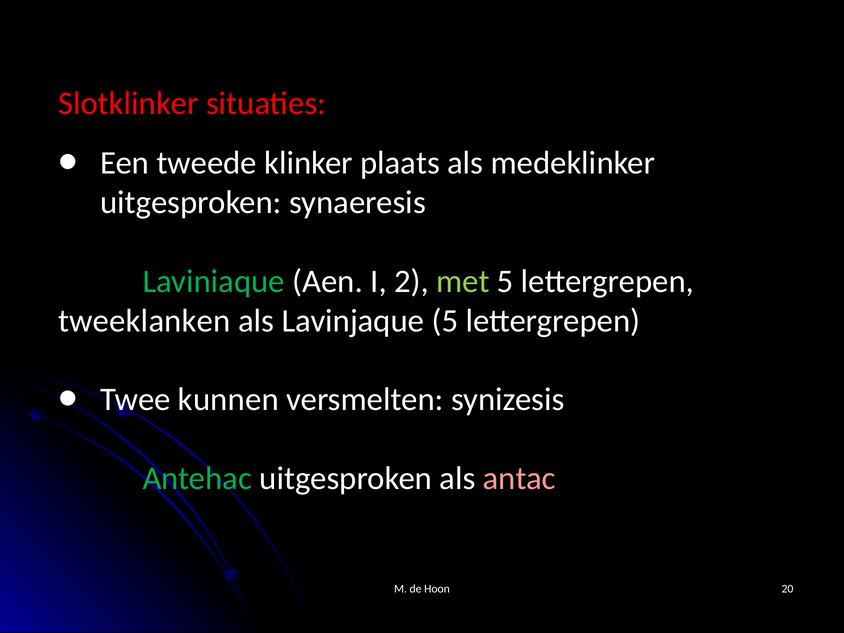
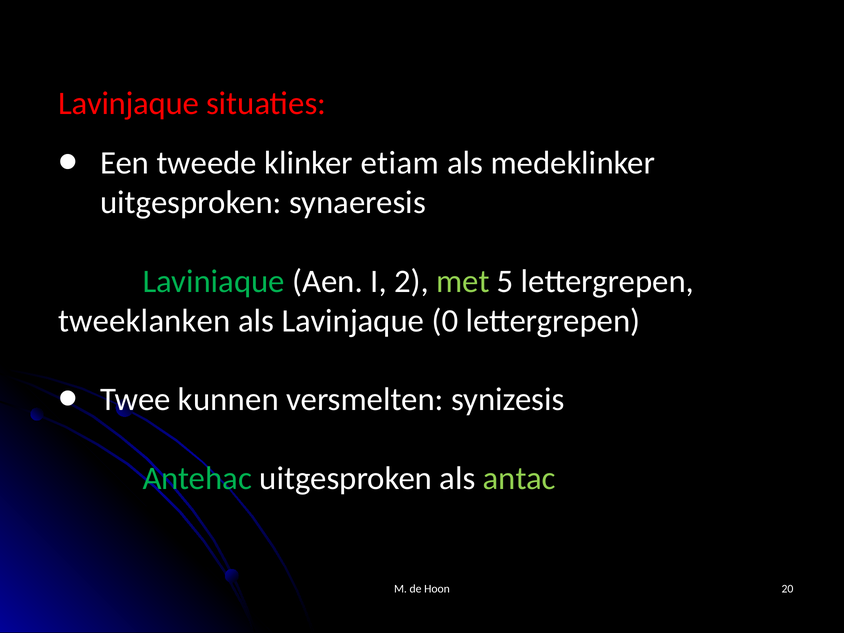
Slotklinker: Slotklinker -> Lavinjaque (129, 103)
plaats: plaats -> etiam (400, 163)
Lavinjaque 5: 5 -> 0 (445, 321)
antac colour: pink -> light green (519, 478)
